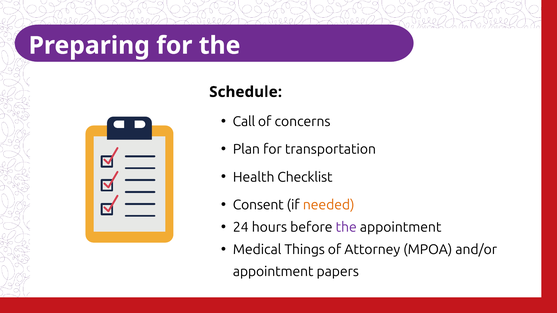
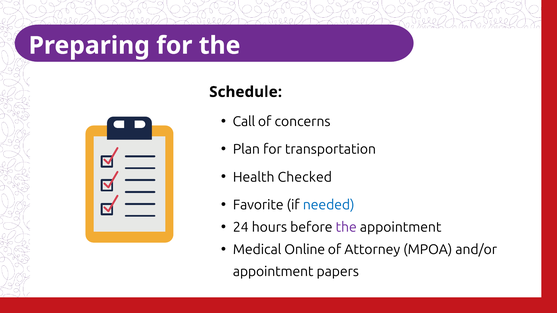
Checklist: Checklist -> Checked (305, 177)
Consent: Consent -> Favorite (258, 205)
needed colour: orange -> blue (329, 205)
Things: Things -> Online (305, 250)
